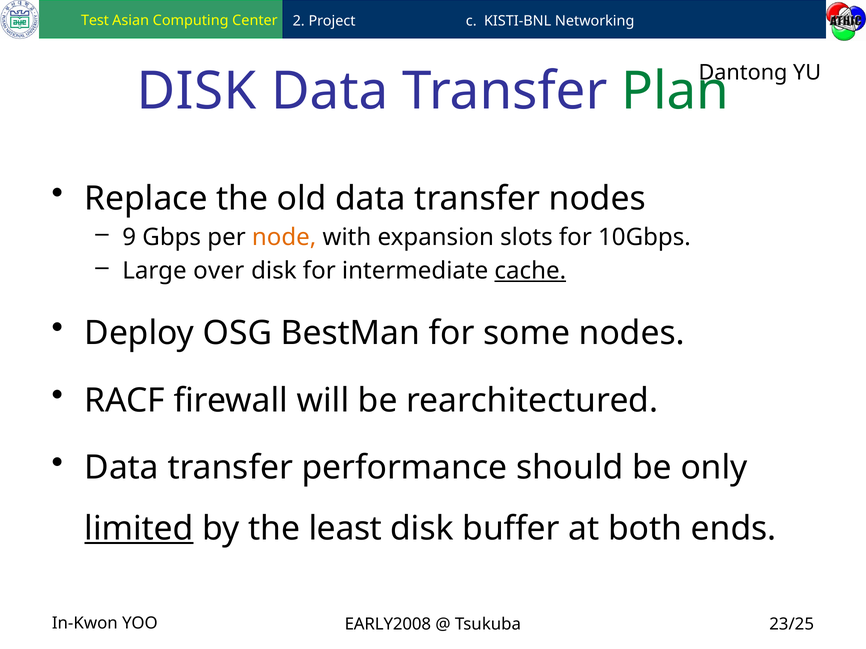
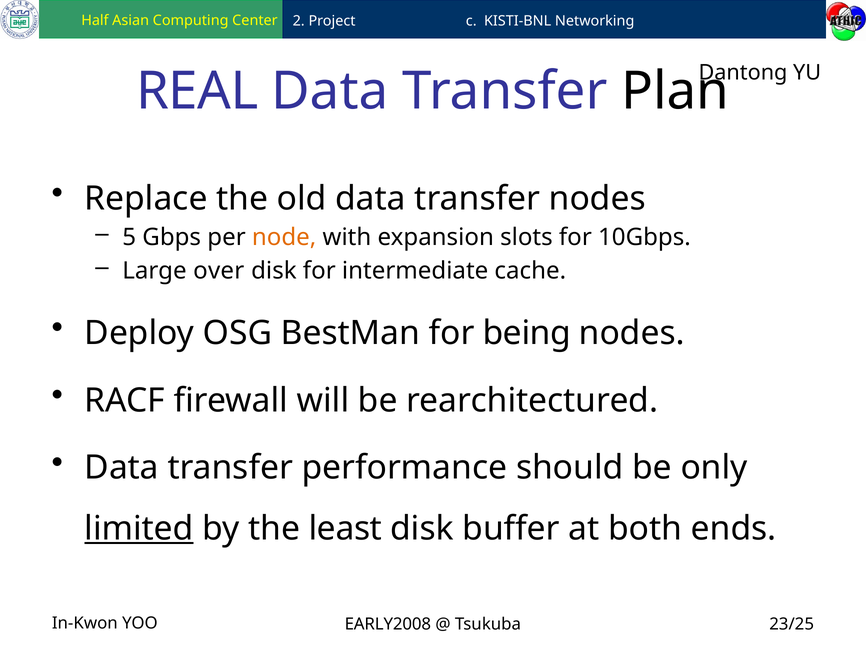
Test: Test -> Half (95, 21)
DISK: DISK -> REAL (197, 91)
Plan colour: green -> black (675, 91)
9: 9 -> 5 (129, 237)
cache underline: present -> none (530, 271)
some: some -> being (527, 333)
